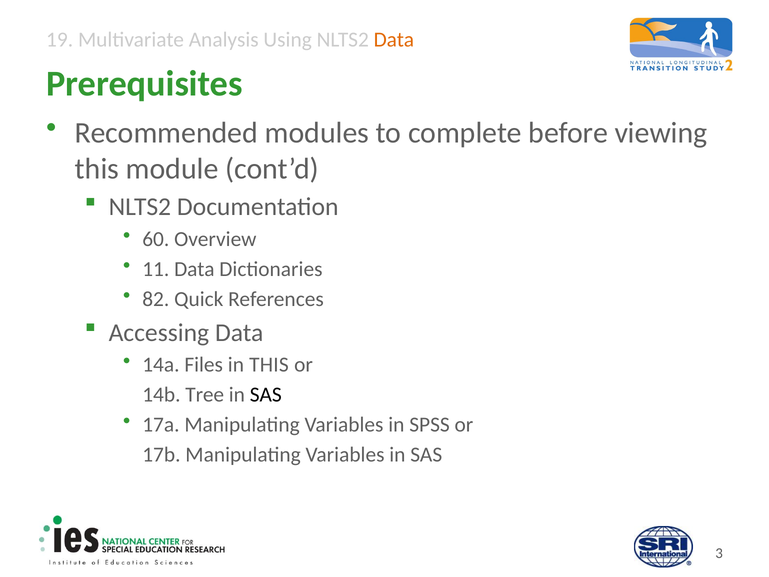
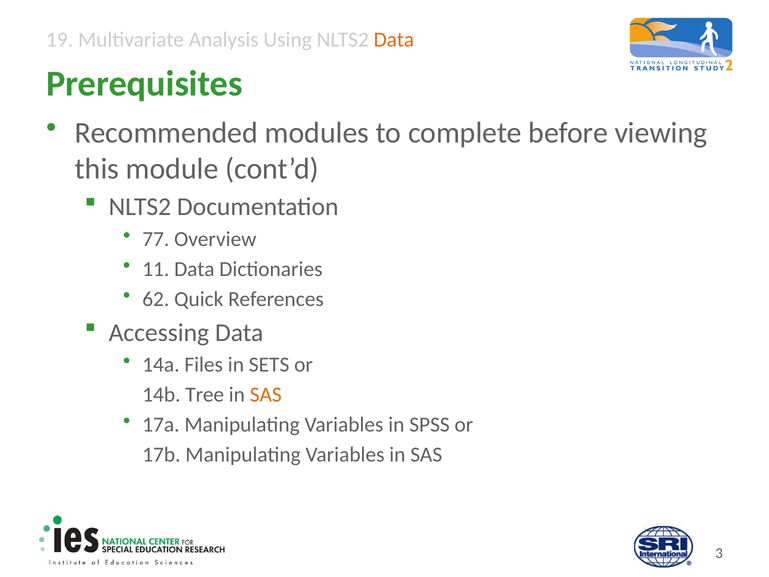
60: 60 -> 77 (156, 239)
82: 82 -> 62 (156, 299)
in THIS: THIS -> SETS (269, 365)
SAS colour: black -> orange (266, 395)
